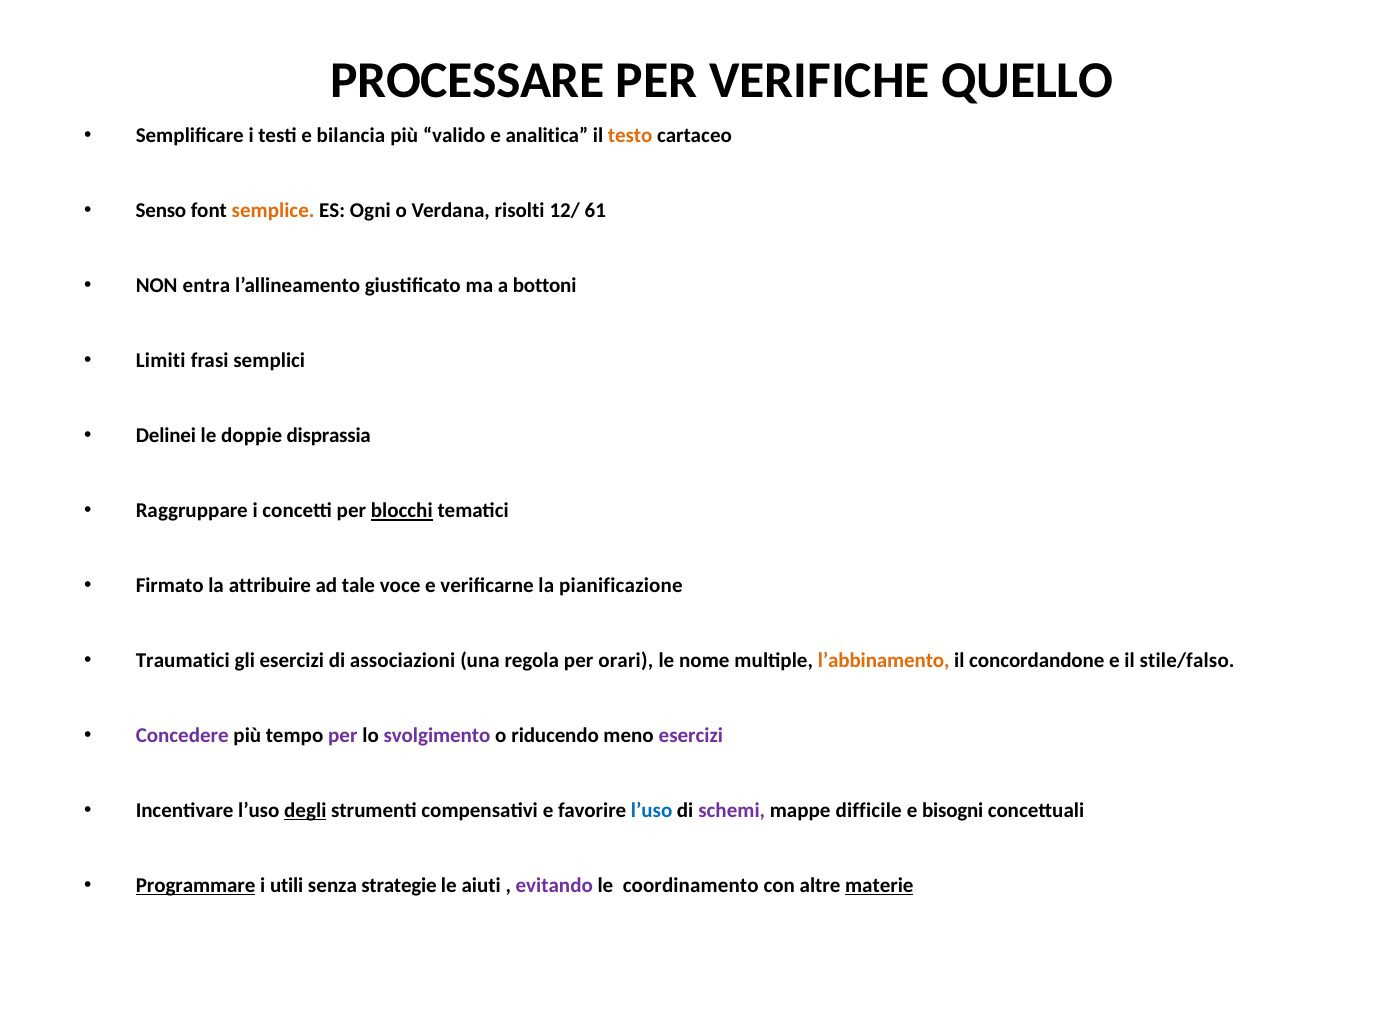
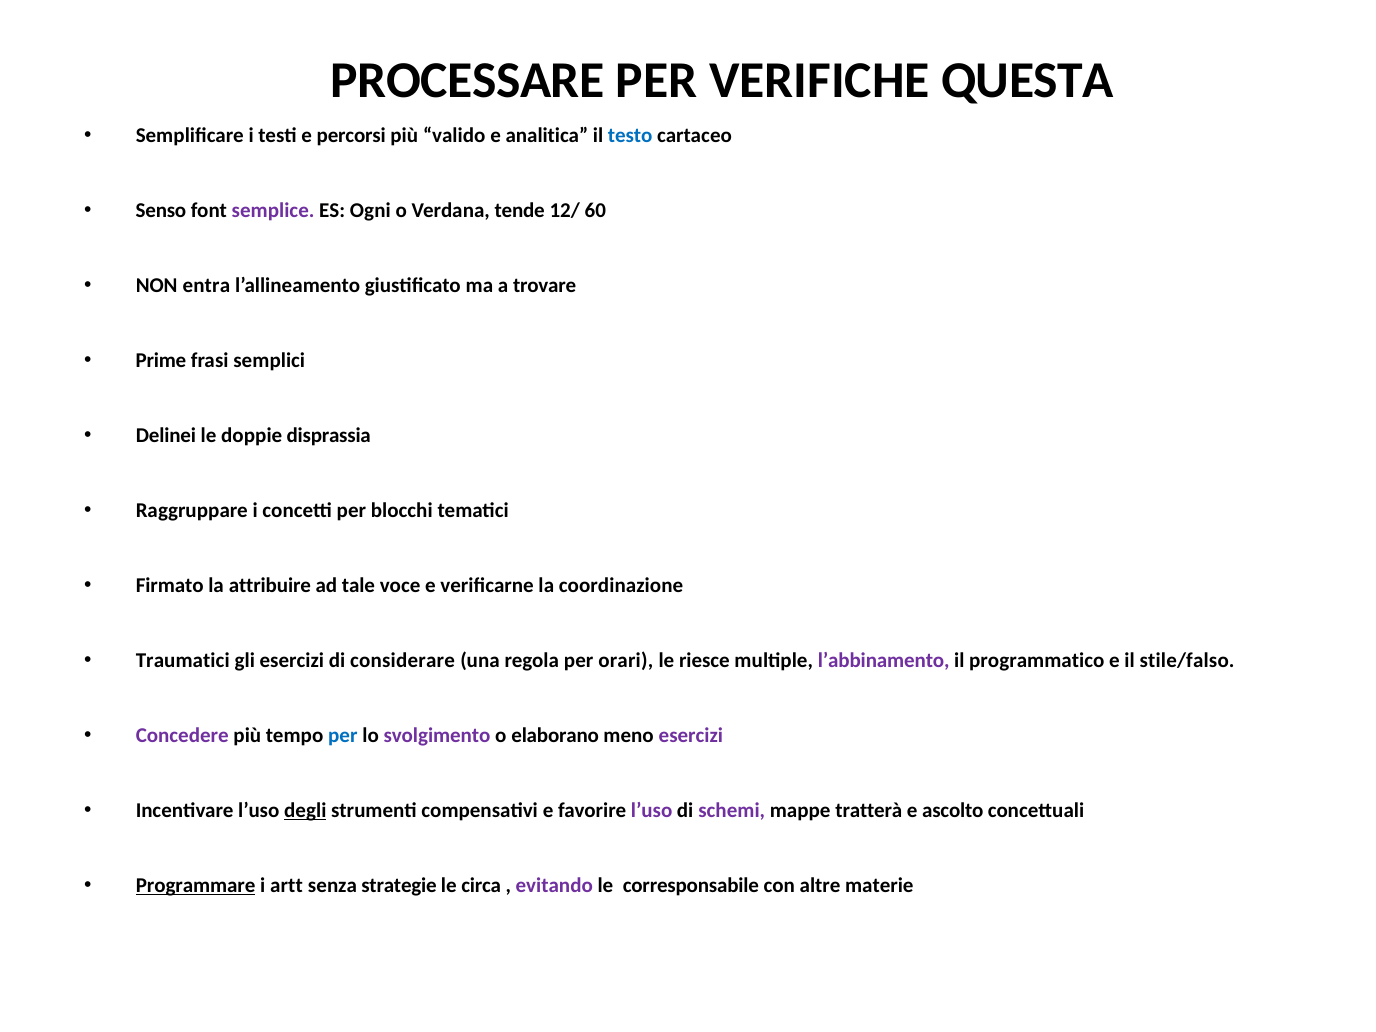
QUELLO: QUELLO -> QUESTA (1027, 81)
bilancia: bilancia -> percorsi (351, 136)
testo colour: orange -> blue (630, 136)
semplice colour: orange -> purple (273, 211)
risolti: risolti -> tende (520, 211)
61: 61 -> 60 (595, 211)
bottoni: bottoni -> trovare (545, 286)
Limiti: Limiti -> Prime (161, 361)
blocchi underline: present -> none (402, 511)
pianificazione: pianificazione -> coordinazione (621, 586)
associazioni: associazioni -> considerare (403, 661)
nome: nome -> riesce (704, 661)
l’abbinamento colour: orange -> purple (884, 661)
concordandone: concordandone -> programmatico (1037, 661)
per colour: purple -> blue (343, 736)
riducendo: riducendo -> elaborano (555, 736)
l’uso colour: blue -> purple (652, 811)
difficile: difficile -> tratterà (869, 811)
bisogni: bisogni -> ascolto (953, 811)
utili: utili -> artt (286, 886)
aiuti: aiuti -> circa (481, 886)
coordinamento: coordinamento -> corresponsabile (691, 886)
materie underline: present -> none (879, 886)
